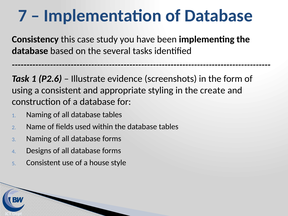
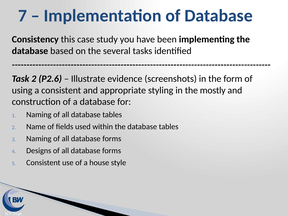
Task 1: 1 -> 2 (34, 79)
create: create -> mostly (213, 90)
